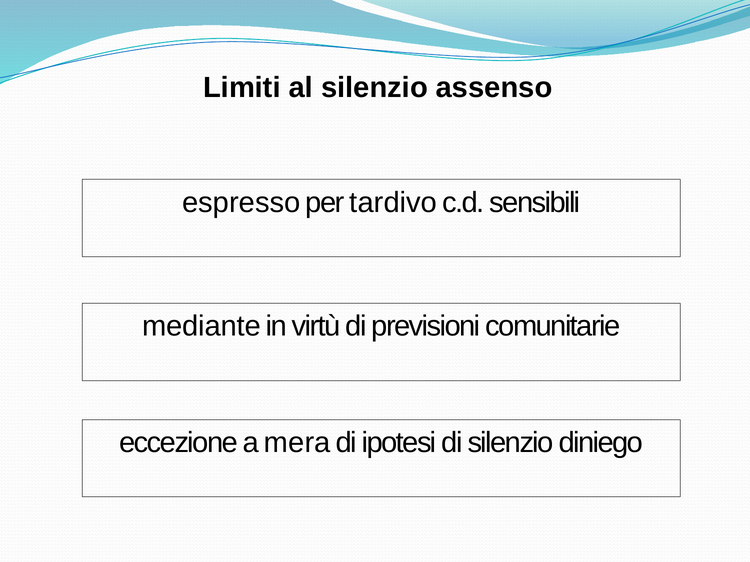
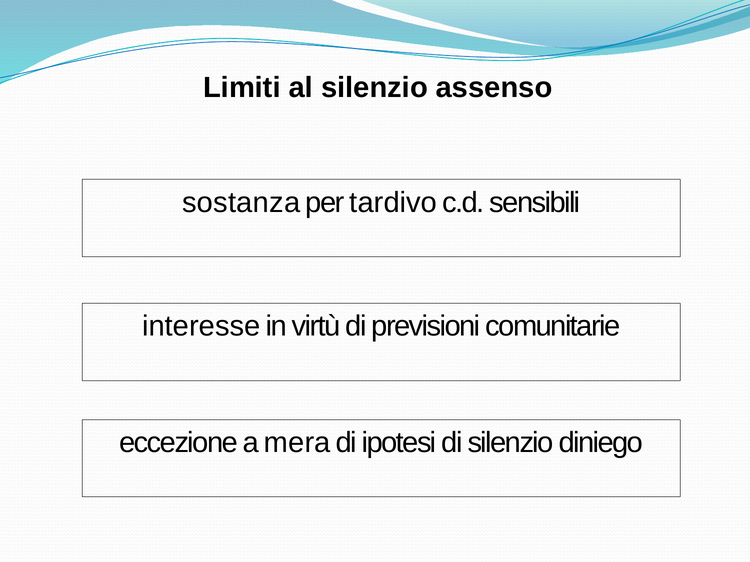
espresso: espresso -> sostanza (241, 203)
mediante: mediante -> interesse (201, 327)
